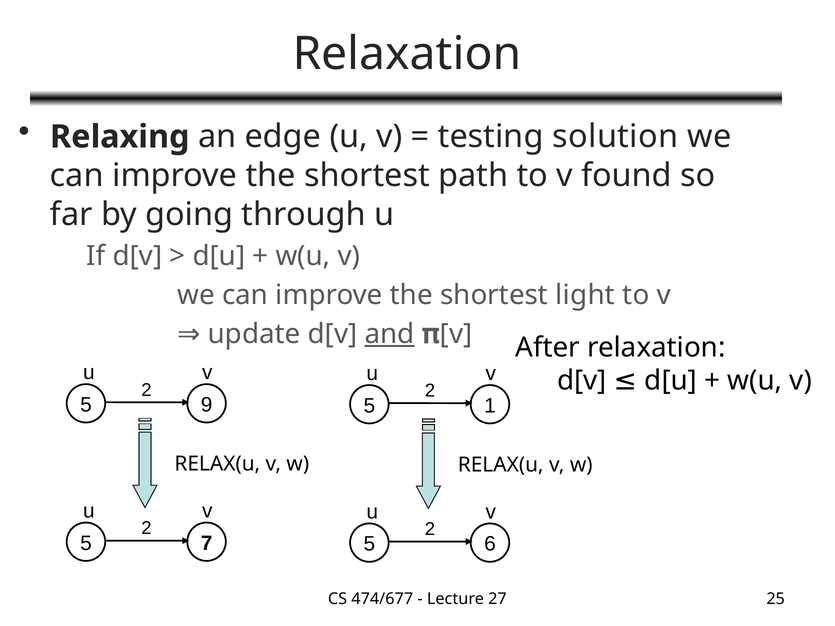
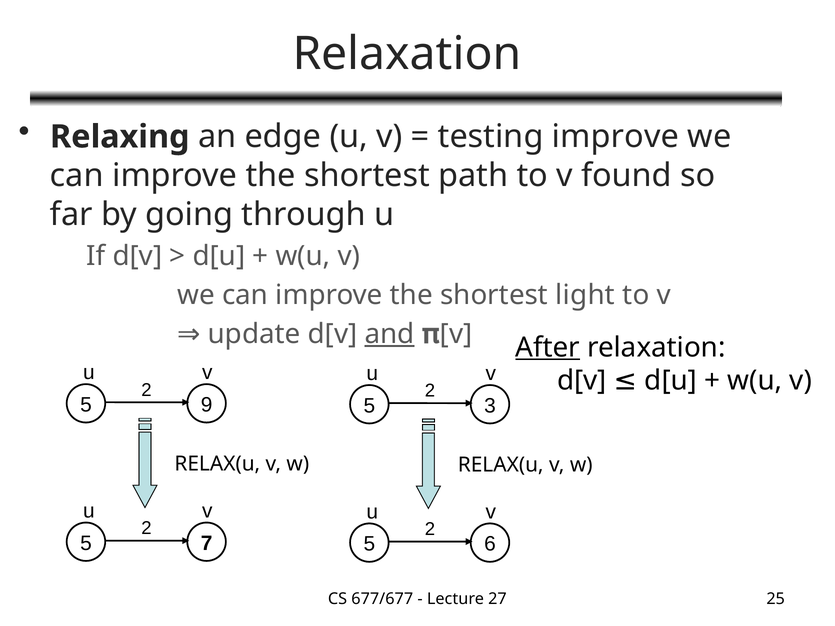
testing solution: solution -> improve (615, 137)
After underline: none -> present (548, 347)
1: 1 -> 3 (490, 406)
474/677: 474/677 -> 677/677 (382, 599)
